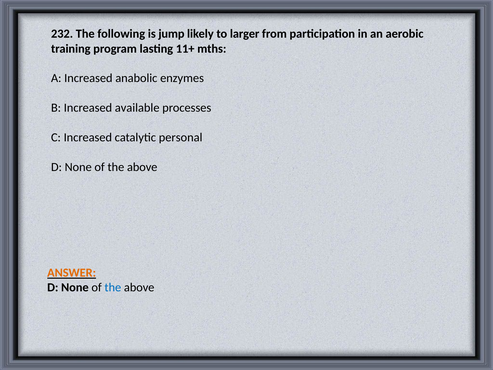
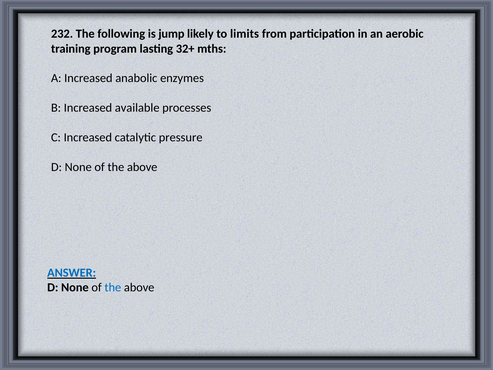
larger: larger -> limits (245, 34)
11+: 11+ -> 32+ (185, 49)
personal: personal -> pressure (181, 137)
ANSWER colour: orange -> blue (72, 273)
